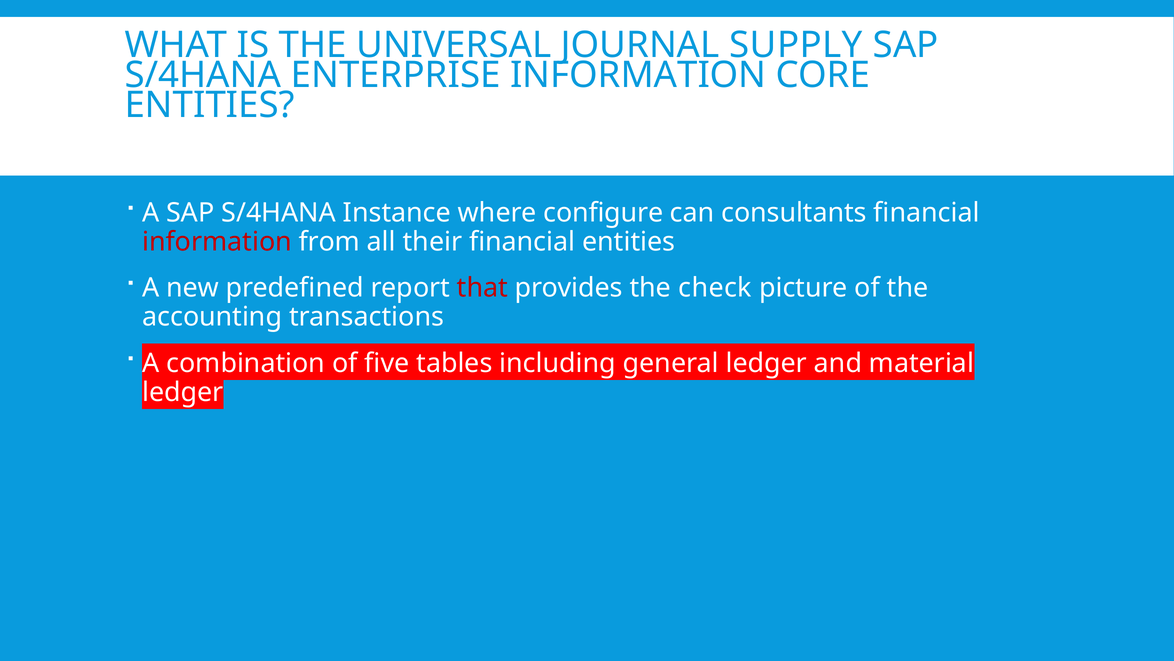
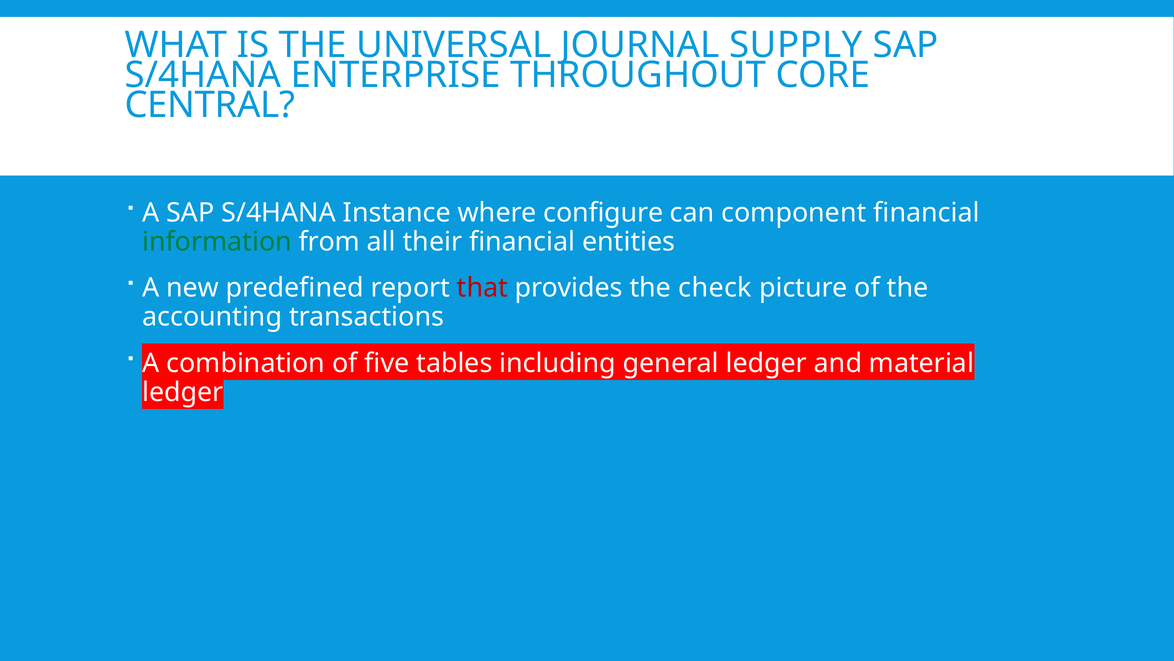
ENTERPRISE INFORMATION: INFORMATION -> THROUGHOUT (638, 75)
ENTITIES: ENTITIES -> CENTRAL (210, 105)
consultants: consultants -> component (794, 212)
information colour: red -> green (217, 242)
